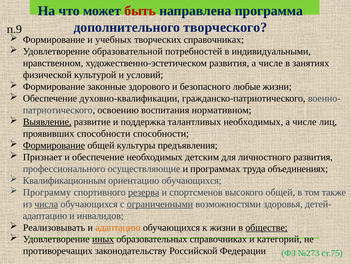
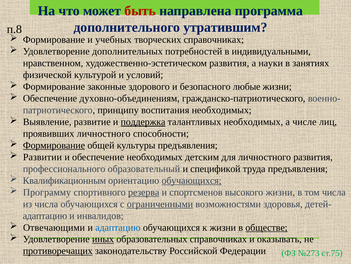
творческого: творческого -> утратившим (225, 27)
п.9: п.9 -> п.8 (14, 29)
образовательной: образовательной -> дополнительных (127, 51)
числе: числе -> науки (271, 63)
духовно-квалификации: духовно-квалификации -> духовно-объединениям (130, 98)
освоению: освоению -> принципу (118, 110)
воспитания нормативном: нормативном -> необходимых (222, 110)
Выявление underline: present -> none (47, 122)
поддержка underline: none -> present (143, 122)
проявивших способности: способности -> личностного (104, 133)
Признает: Признает -> Развитии (42, 157)
осуществляющие: осуществляющие -> образовательный (144, 168)
программах: программах -> спецификой (215, 168)
труда объединениях: объединениях -> предъявления (298, 168)
обучающихся underline: none -> present (192, 180)
высокого общей: общей -> жизни (280, 192)
том также: также -> числа (334, 192)
числа underline: present -> none (46, 203)
Реализовывать: Реализовывать -> Отвечающими (54, 227)
адаптацию colour: orange -> blue (118, 227)
категорий: категорий -> оказывать (279, 239)
противоречащих underline: none -> present (58, 250)
